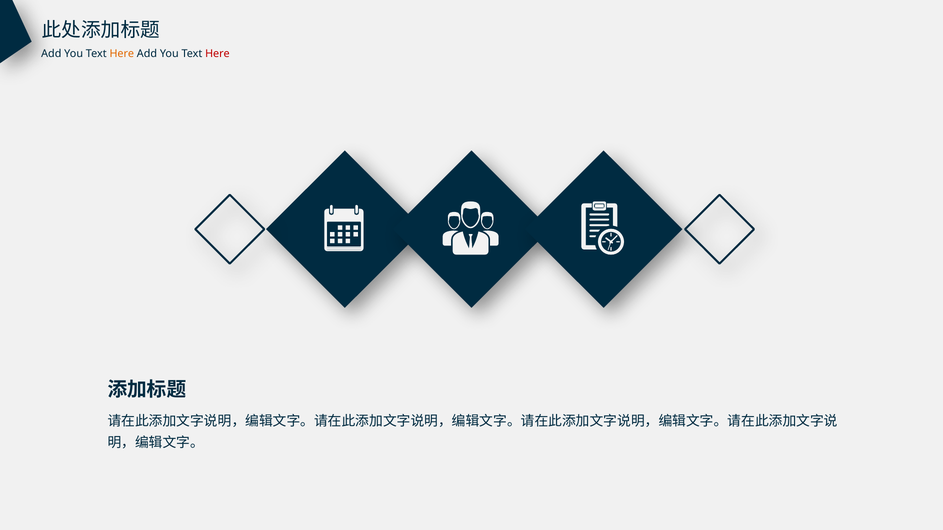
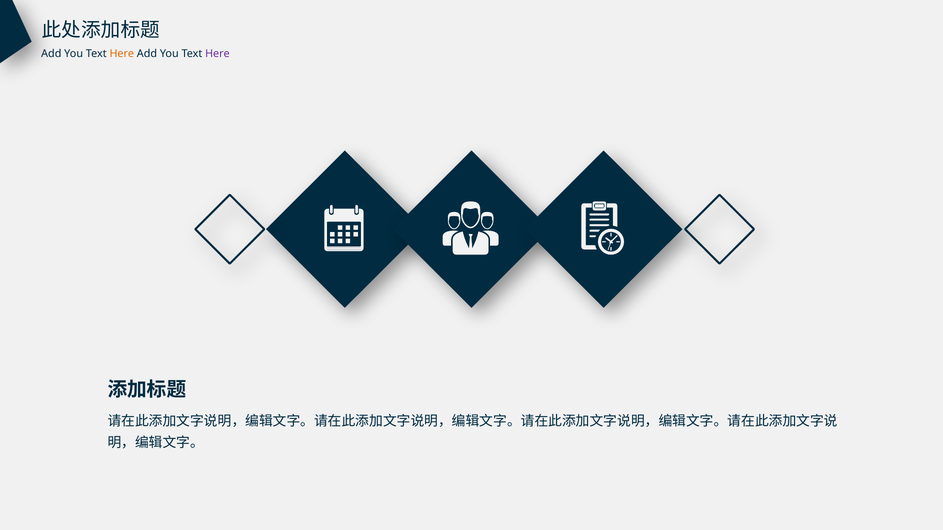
Here colour: red -> purple (217, 54)
